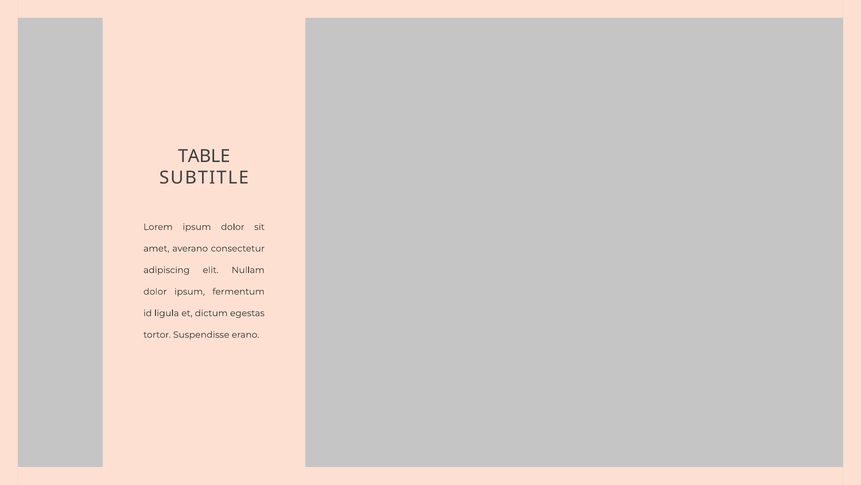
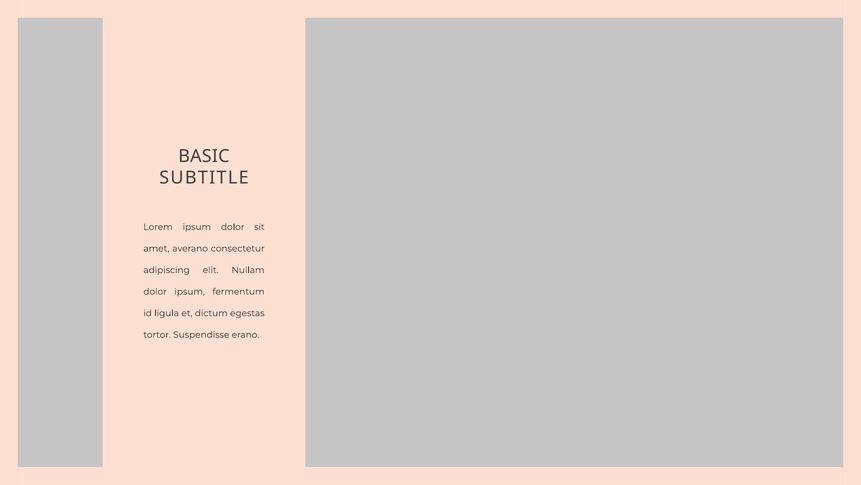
TABLE: TABLE -> BASIC (204, 156)
